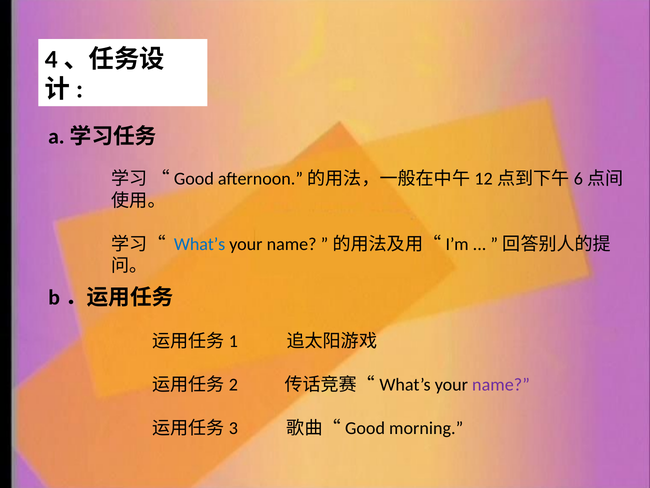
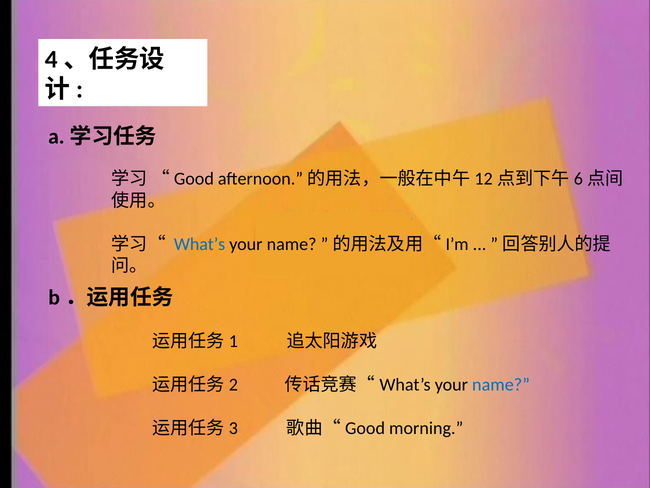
name colour: purple -> blue (501, 384)
